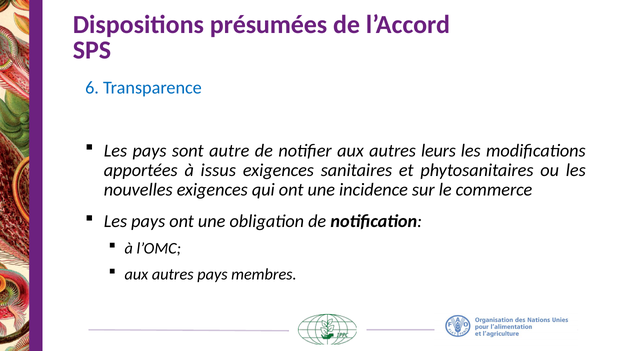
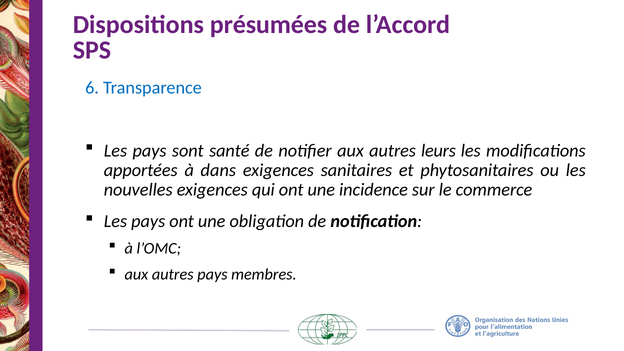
autre: autre -> santé (229, 151)
issus: issus -> dans (218, 170)
